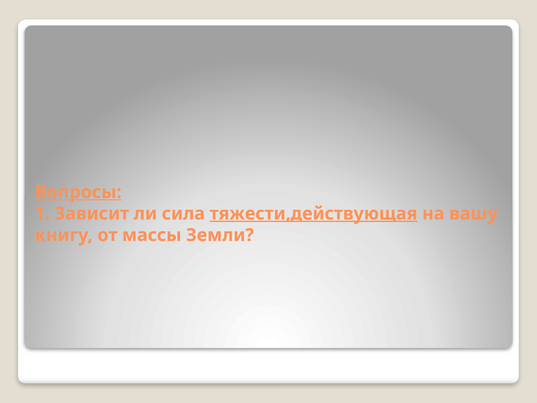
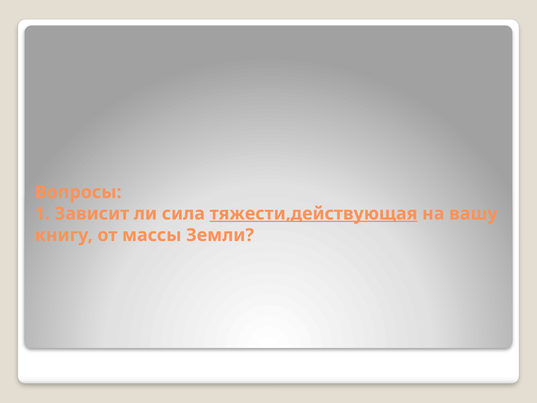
Вопросы underline: present -> none (78, 192)
